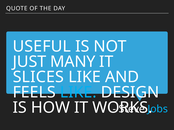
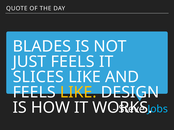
USEFUL: USEFUL -> BLADES (42, 47)
JUST MANY: MANY -> FEELS (73, 62)
LIKE colour: light blue -> yellow (78, 93)
